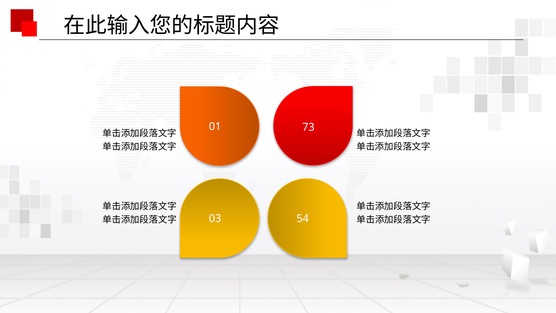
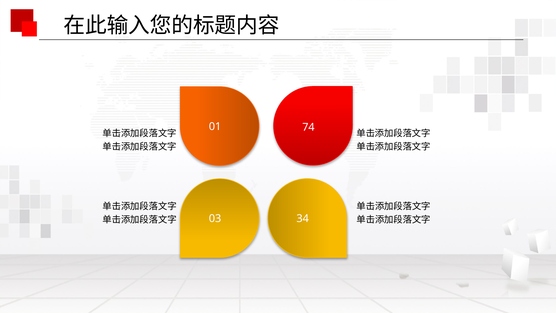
73: 73 -> 74 (308, 127)
54: 54 -> 34 (303, 218)
